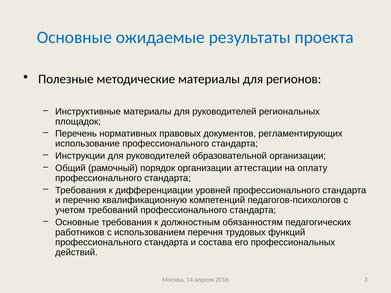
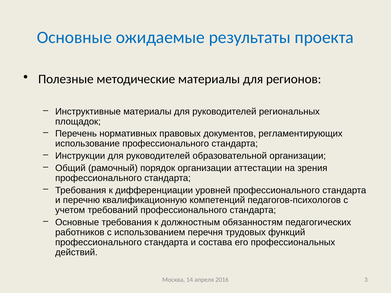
оплату: оплату -> зрения (312, 168)
